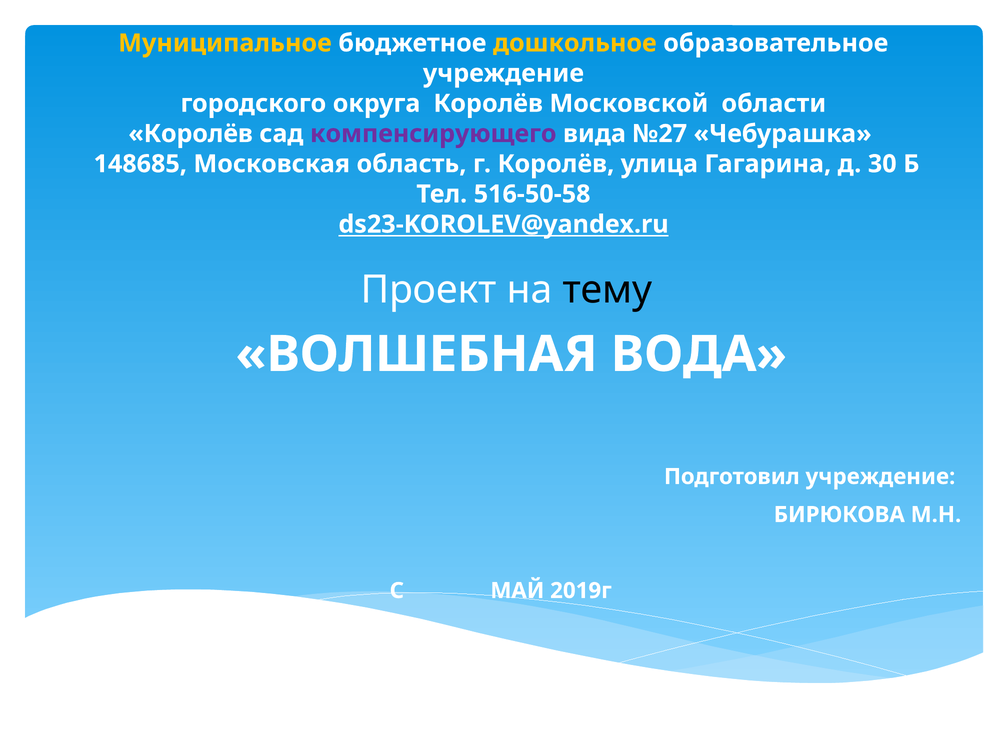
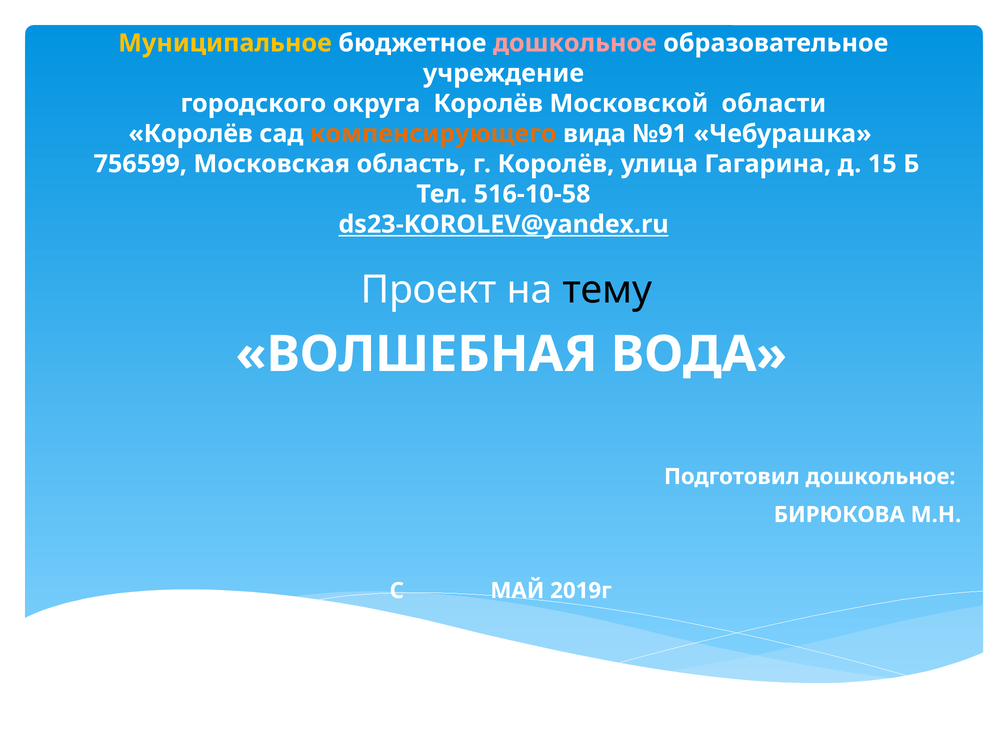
дошкольное colour: yellow -> pink (575, 43)
компенсирующего colour: purple -> orange (433, 134)
№27: №27 -> №91 (660, 134)
148685: 148685 -> 756599 (140, 164)
30: 30 -> 15 (882, 164)
516-50-58: 516-50-58 -> 516-10-58 (532, 194)
Подготовил учреждение: учреждение -> дошкольное (881, 477)
